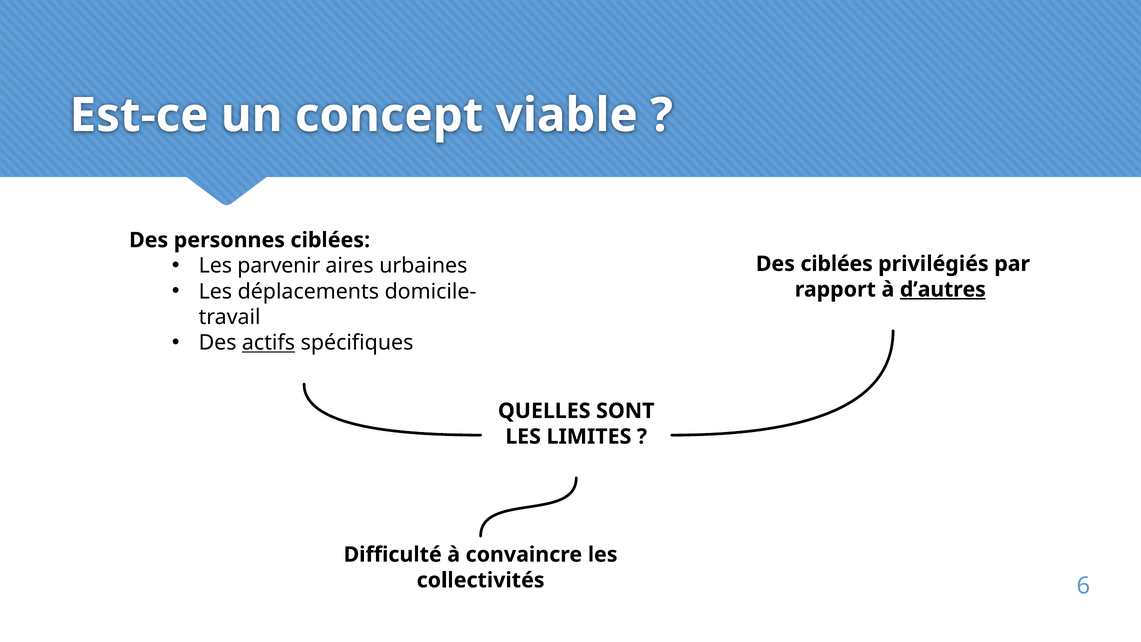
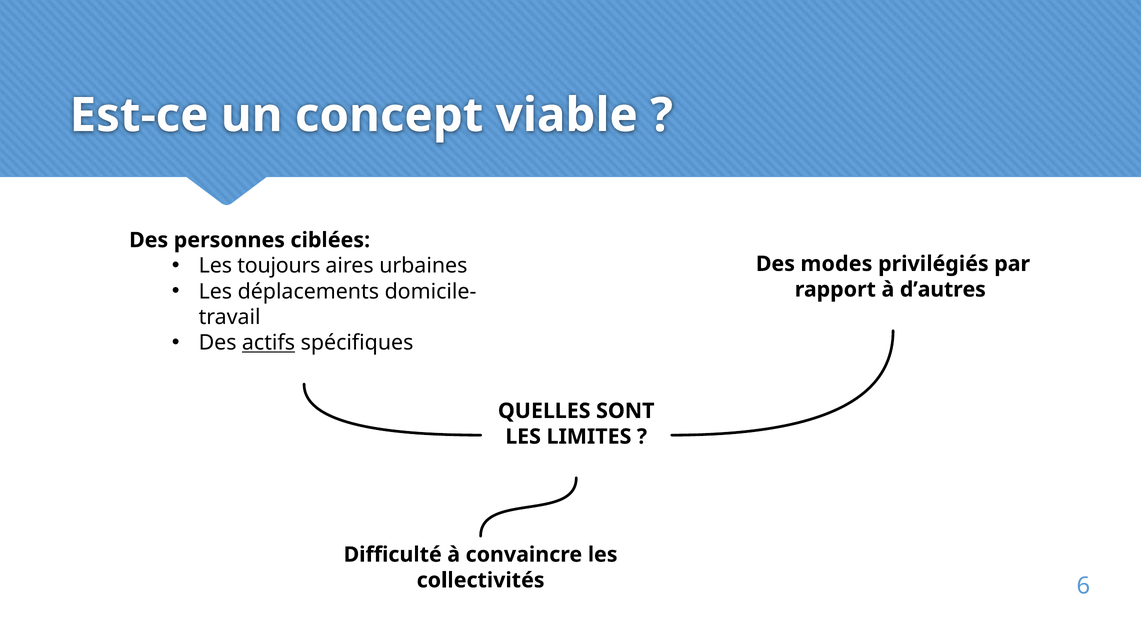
parvenir: parvenir -> toujours (279, 266)
Des ciblées: ciblées -> modes (836, 264)
d’autres underline: present -> none (943, 289)
